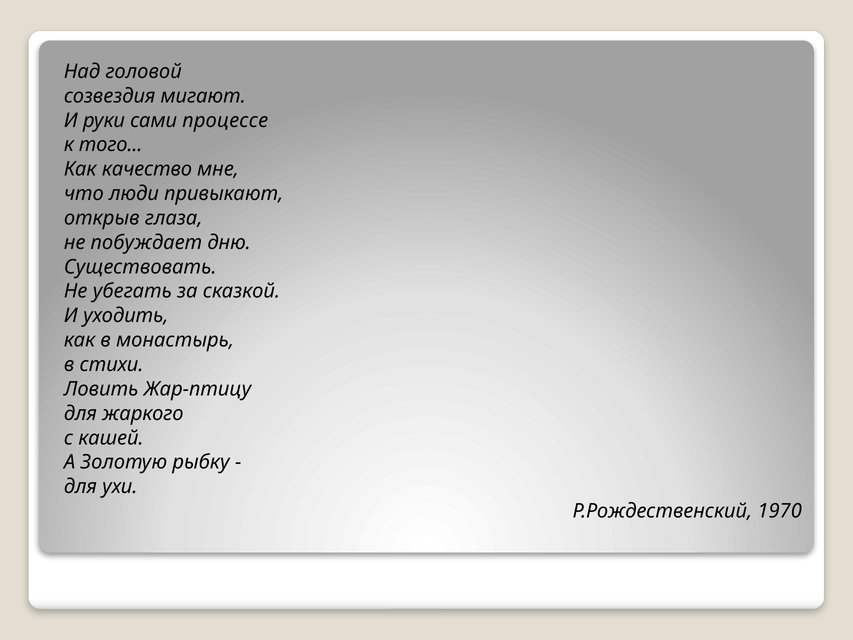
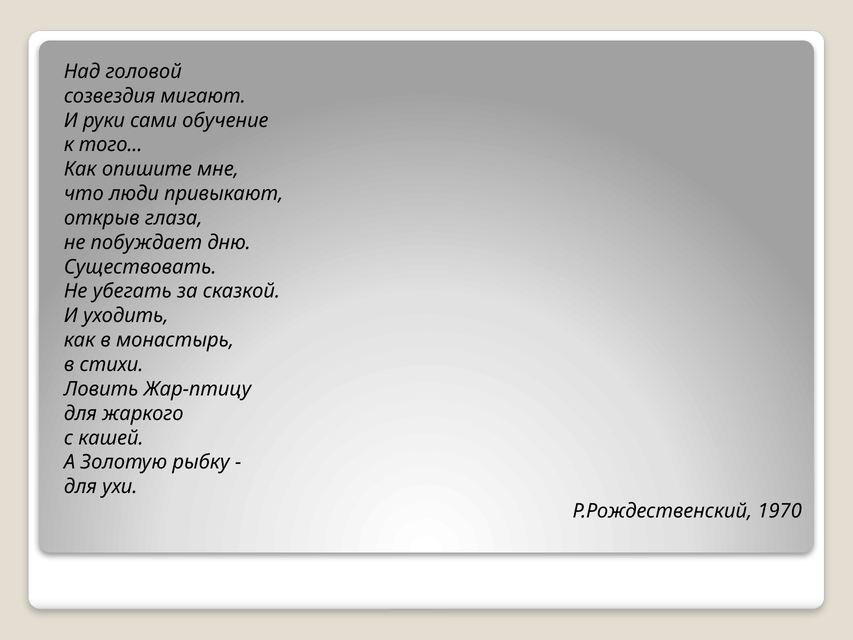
процессе: процессе -> обучение (225, 120)
качество: качество -> опишите (147, 169)
